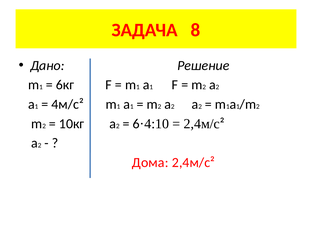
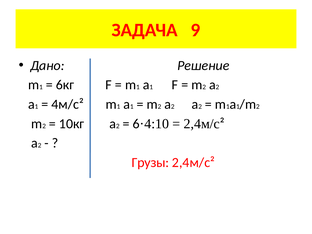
8: 8 -> 9 (195, 30)
Дома: Дома -> Грузы (150, 163)
